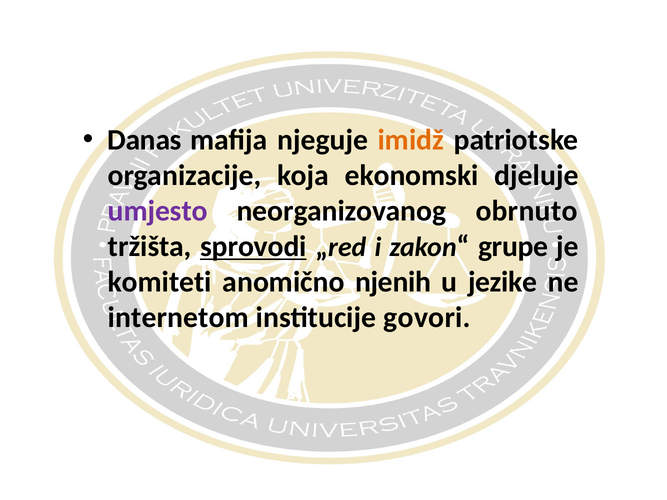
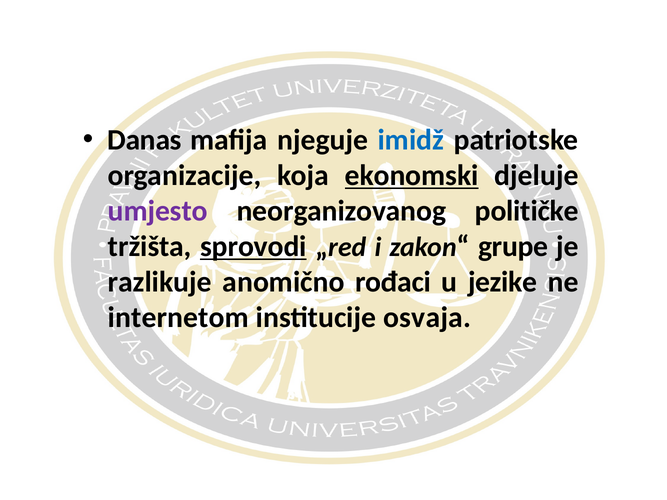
imidž colour: orange -> blue (411, 140)
ekonomski underline: none -> present (412, 176)
obrnuto: obrnuto -> političke (527, 211)
komiteti: komiteti -> razlikuje (160, 282)
njenih: njenih -> rođaci (393, 282)
govori: govori -> osvaja (427, 318)
